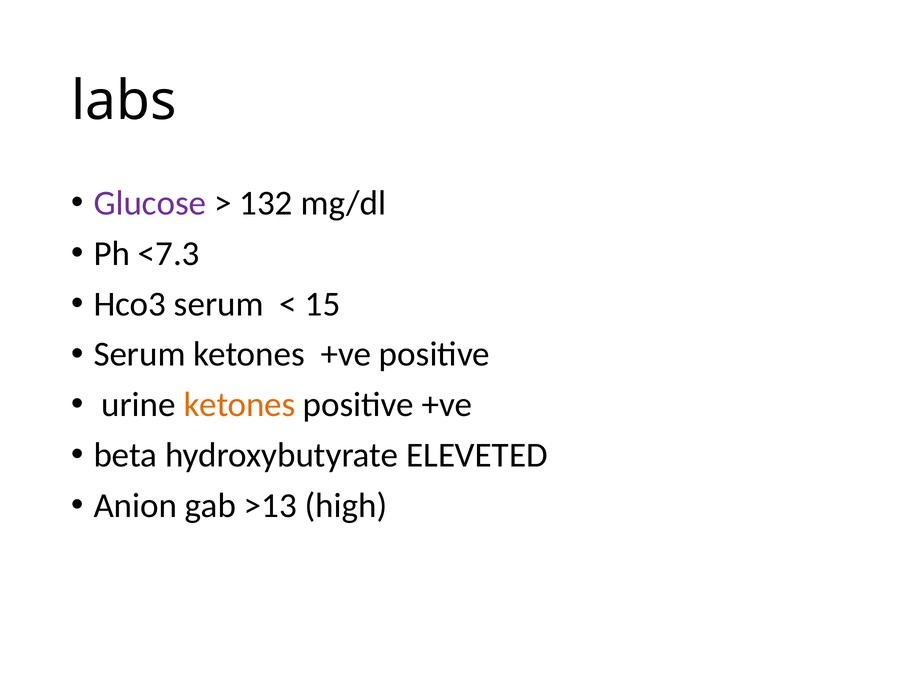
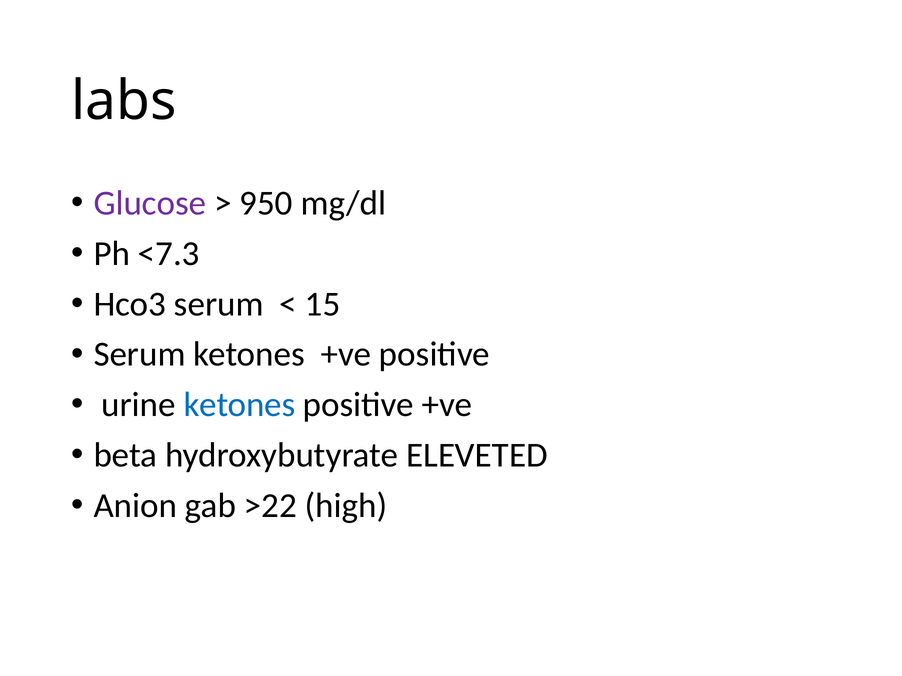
132: 132 -> 950 (266, 203)
ketones colour: orange -> blue (239, 405)
>13: >13 -> >22 (270, 506)
